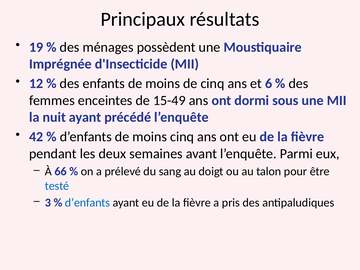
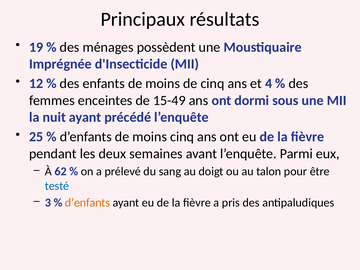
6: 6 -> 4 (269, 84)
42: 42 -> 25 (36, 137)
66: 66 -> 62 (61, 172)
d’enfants colour: blue -> orange (88, 203)
